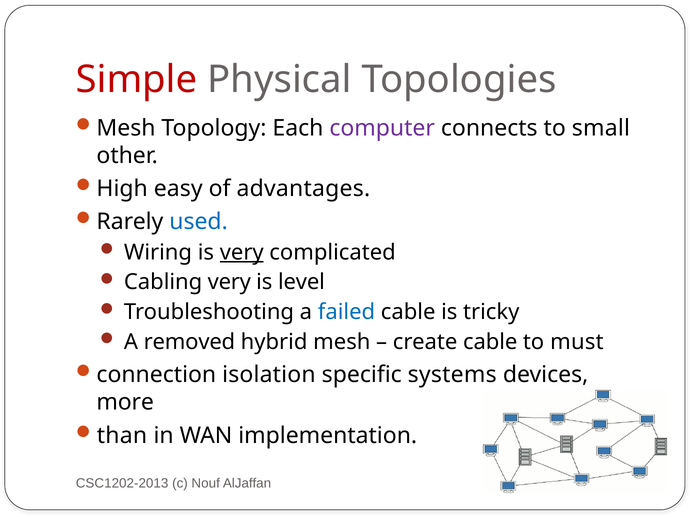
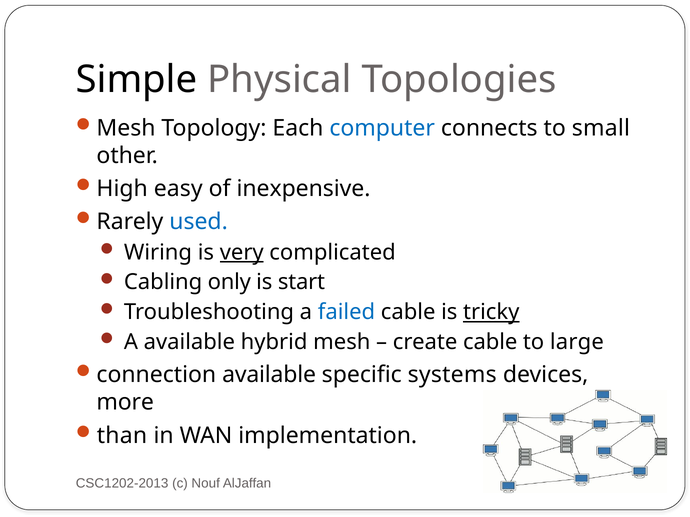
Simple colour: red -> black (137, 80)
computer colour: purple -> blue (382, 128)
advantages: advantages -> inexpensive (303, 189)
Cabling very: very -> only (229, 283)
level: level -> start (301, 283)
tricky underline: none -> present (491, 312)
A removed: removed -> available (189, 342)
must: must -> large (577, 342)
connection isolation: isolation -> available (269, 375)
